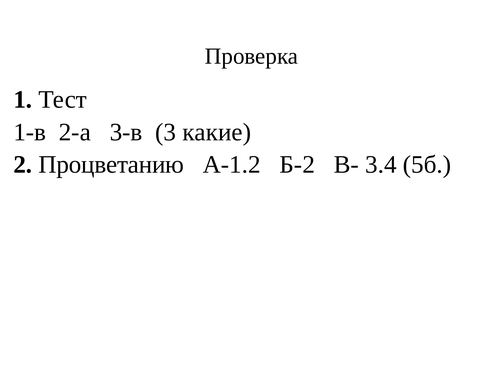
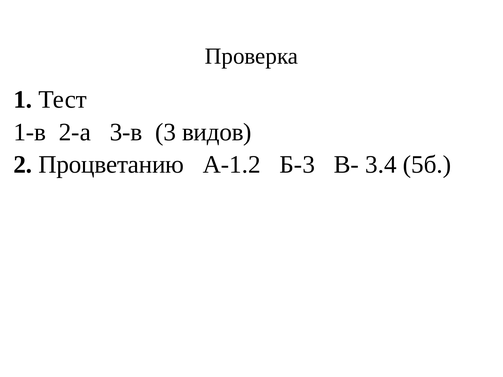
какие: какие -> видов (217, 132)
Б-2: Б-2 -> Б-3 (297, 165)
